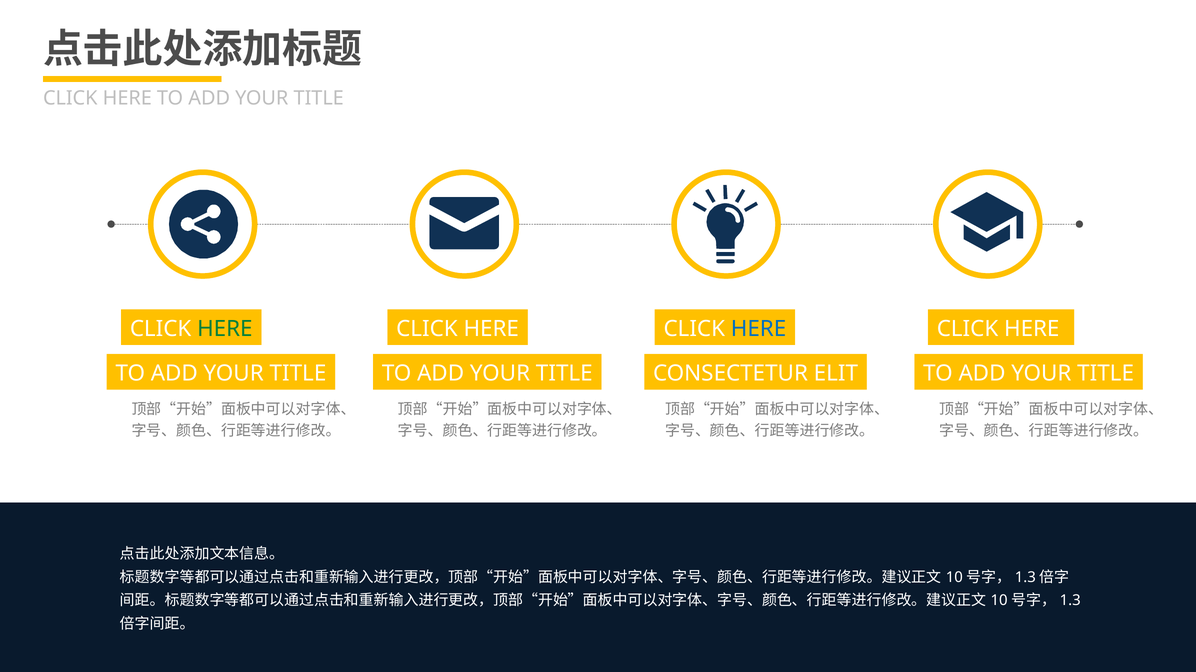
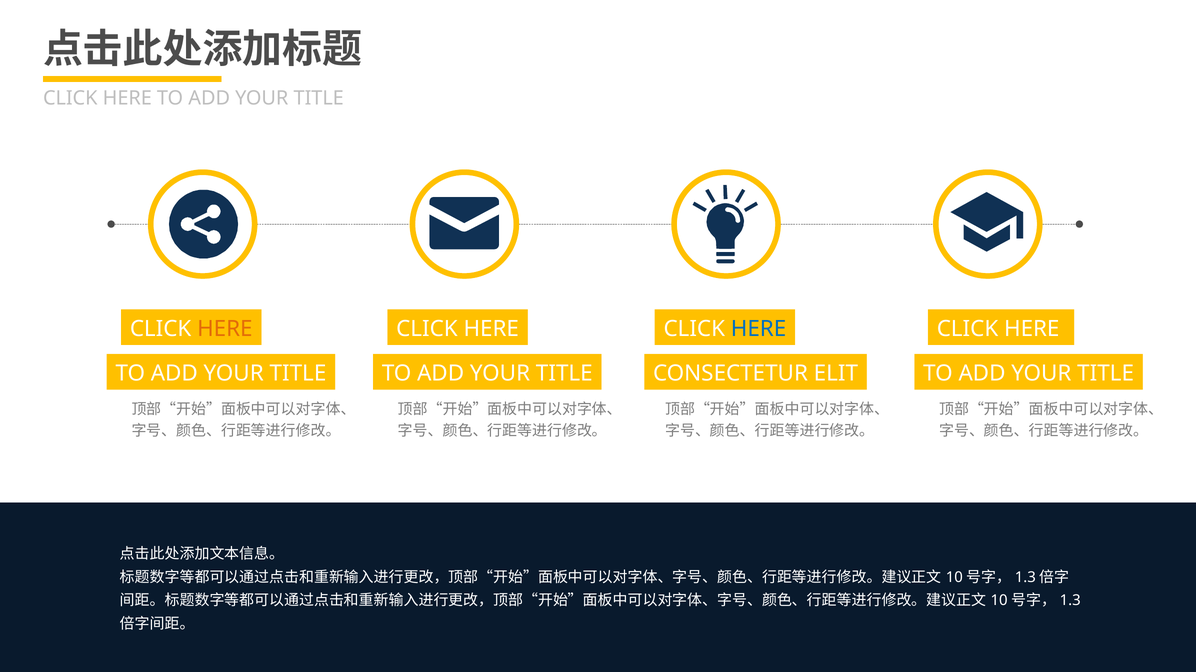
HERE colour: green -> orange (225, 329)
